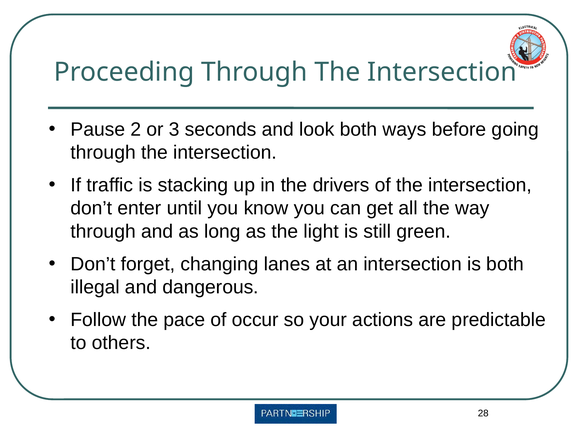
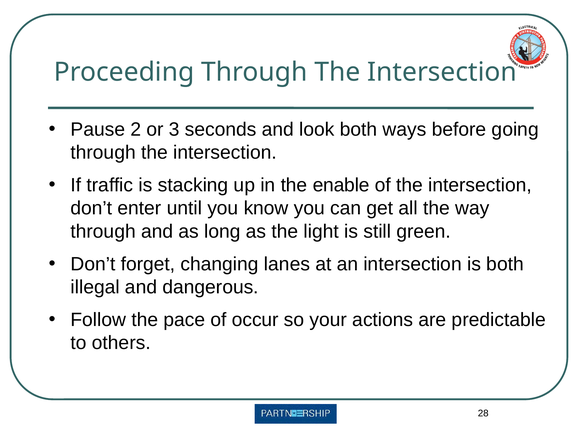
drivers: drivers -> enable (341, 185)
